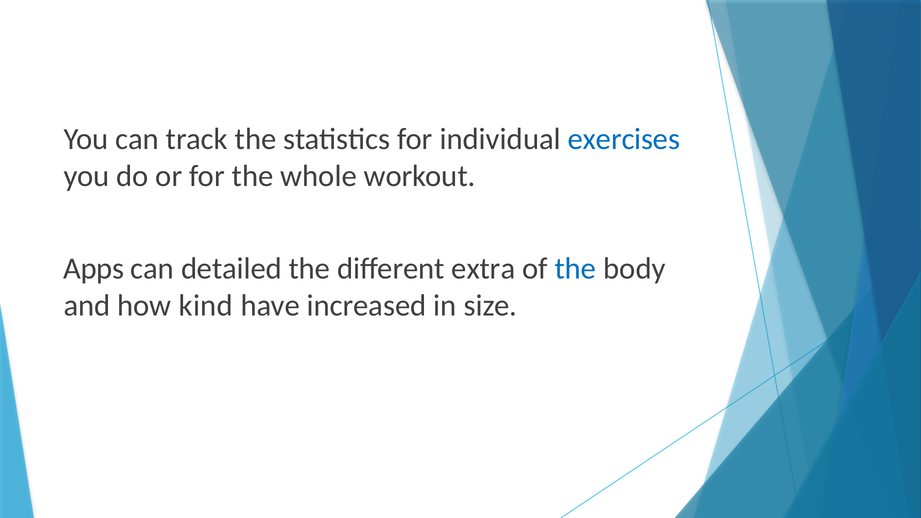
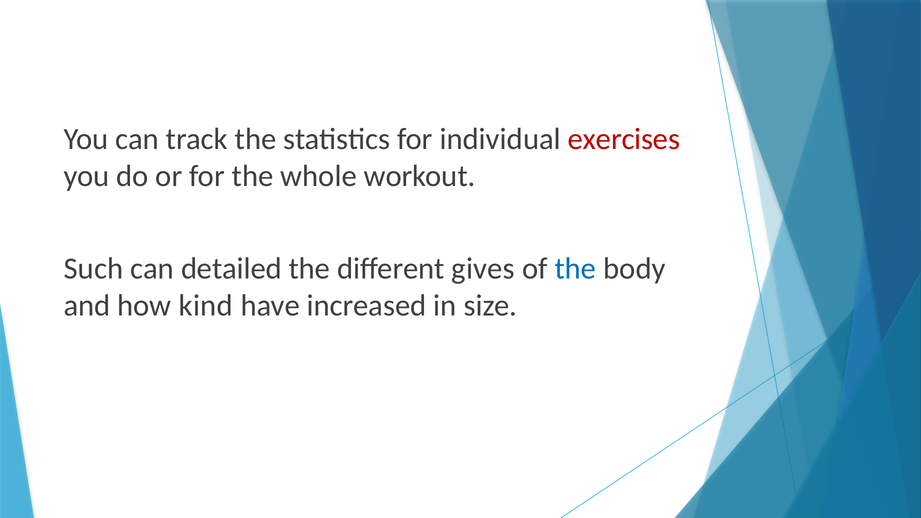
exercises colour: blue -> red (624, 139)
Apps: Apps -> Such (93, 269)
extra: extra -> gives (483, 269)
